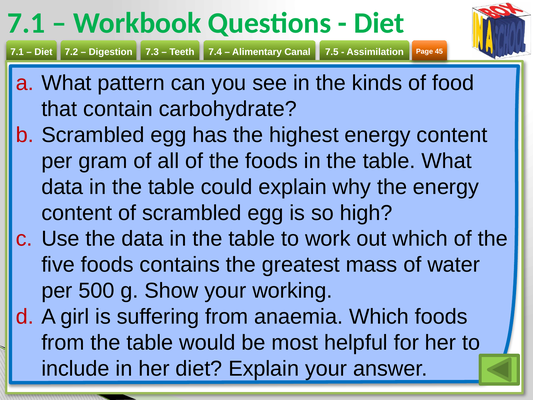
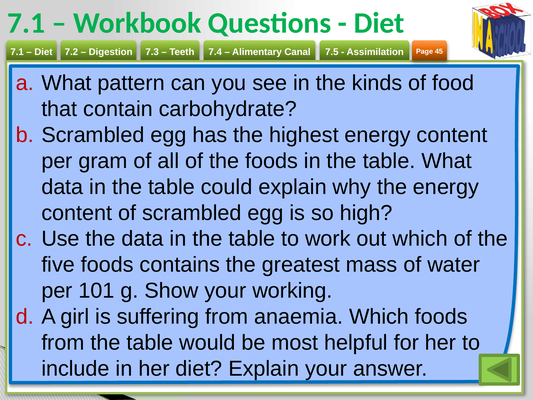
500: 500 -> 101 (96, 291)
